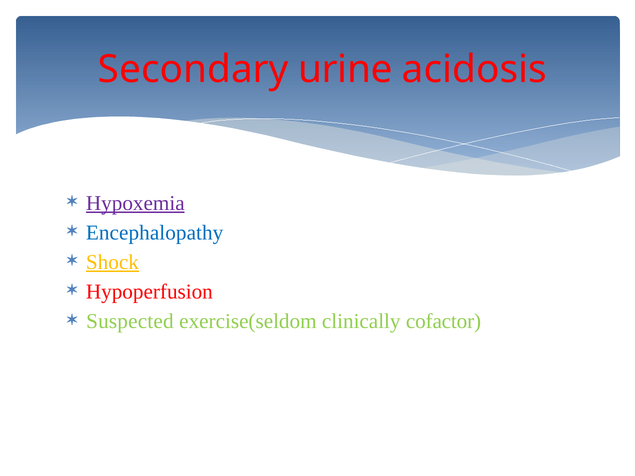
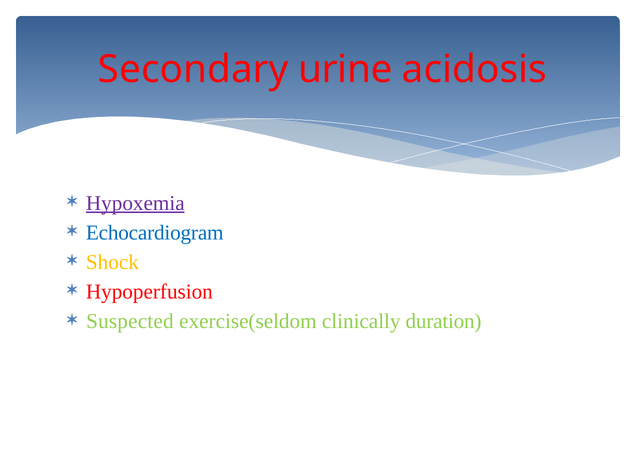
Encephalopathy: Encephalopathy -> Echocardiogram (155, 233)
Shock underline: present -> none (112, 262)
cofactor: cofactor -> duration (444, 322)
